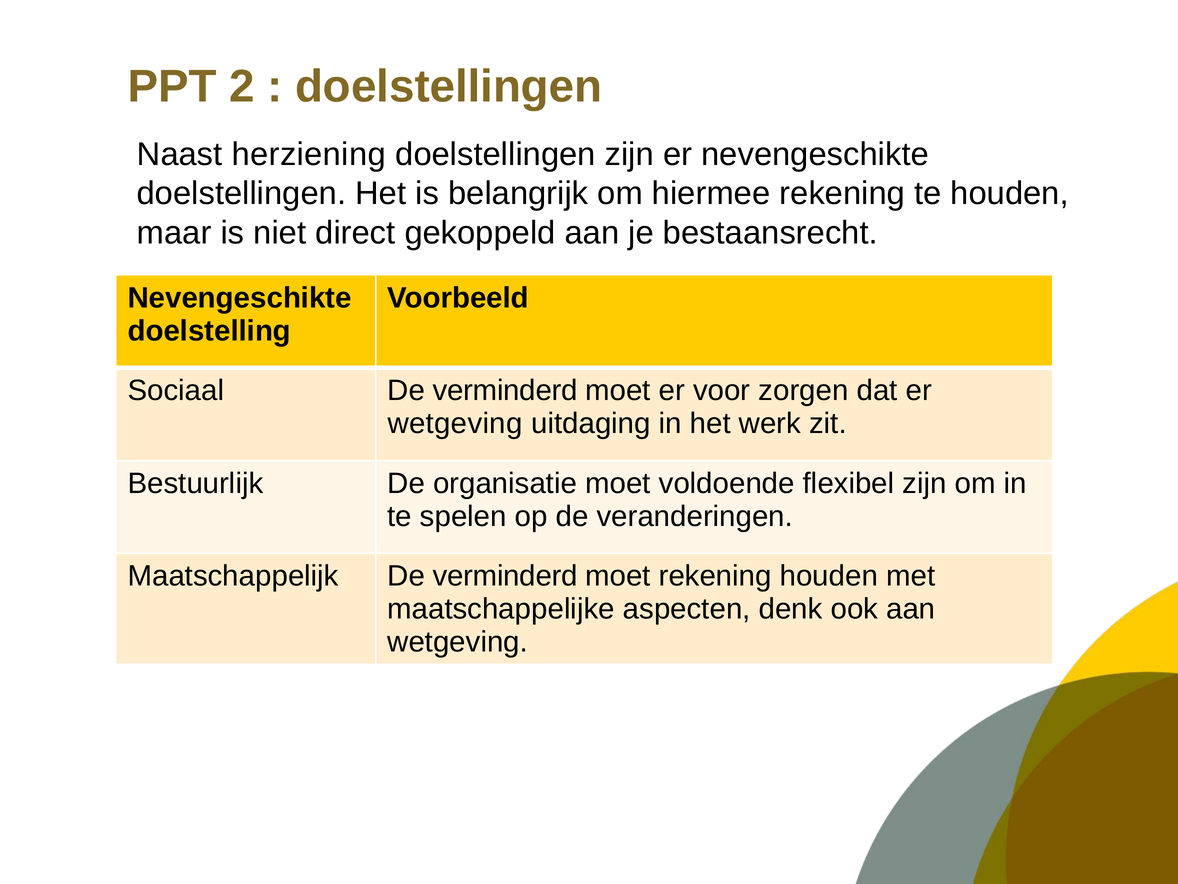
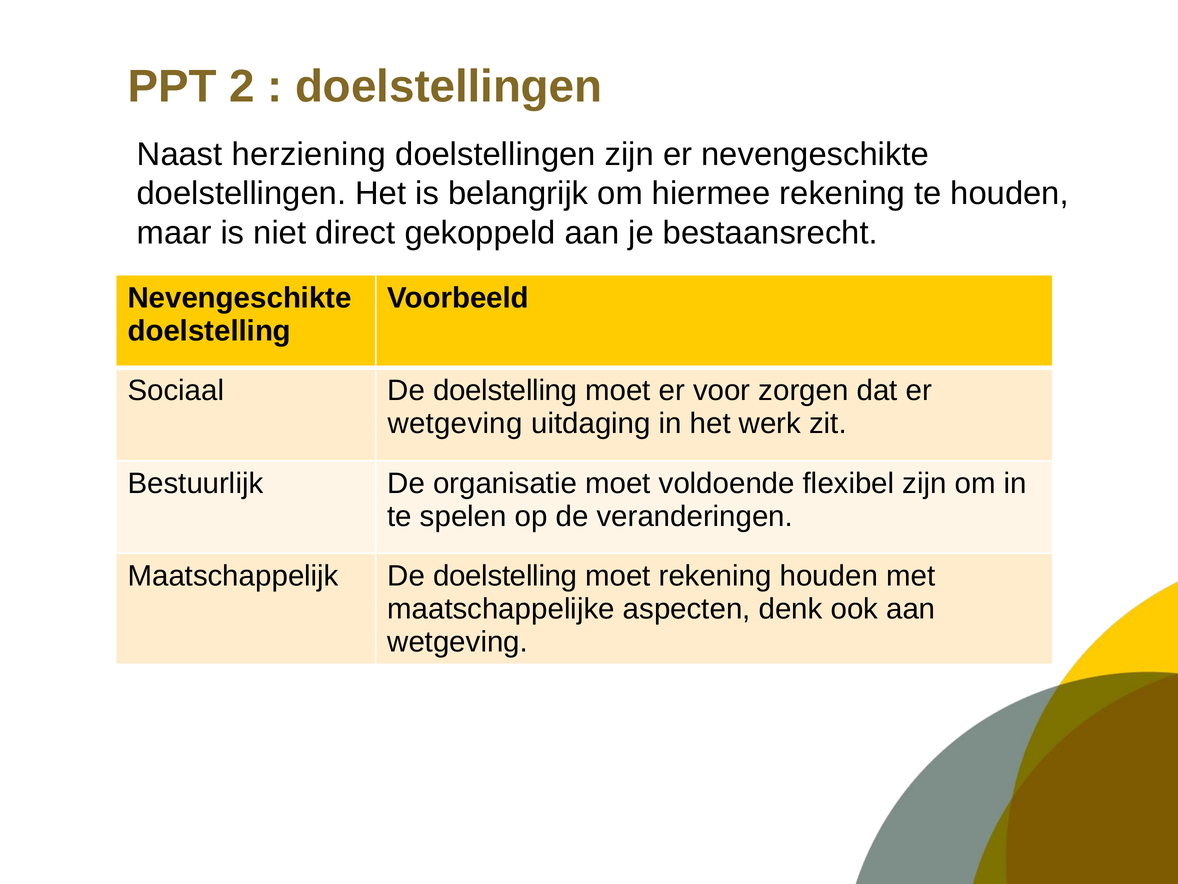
Sociaal De verminderd: verminderd -> doelstelling (505, 390)
Maatschappelijk De verminderd: verminderd -> doelstelling (505, 576)
